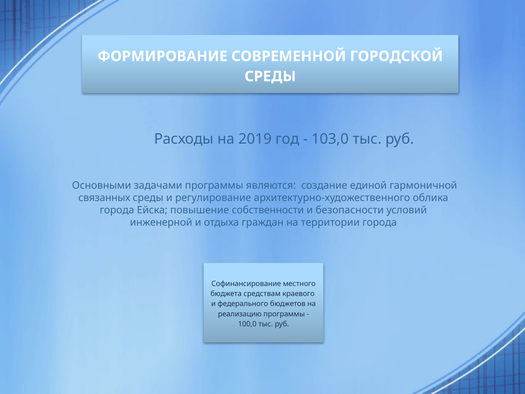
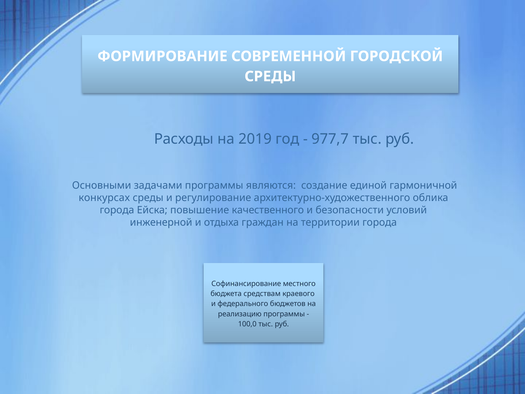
103,0: 103,0 -> 977,7 (330, 139)
связанных: связанных -> конкурсах (104, 198)
собственности: собственности -> качественного (268, 210)
